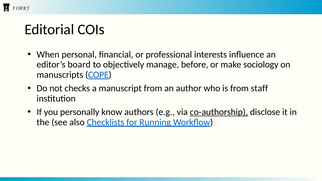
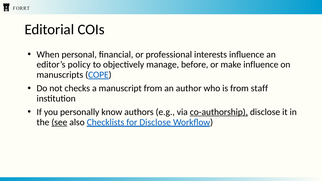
board: board -> policy (79, 65)
make sociology: sociology -> influence (261, 65)
see underline: none -> present (59, 122)
for Running: Running -> Disclose (155, 122)
